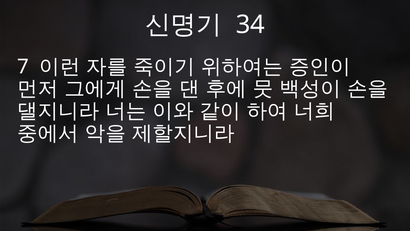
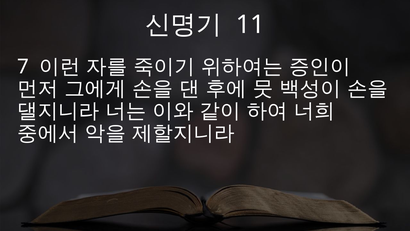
34: 34 -> 11 (250, 25)
